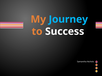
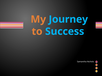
Success colour: white -> light blue (65, 32)
